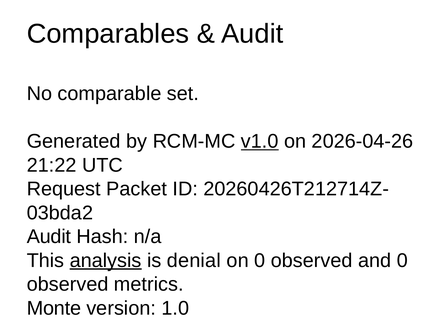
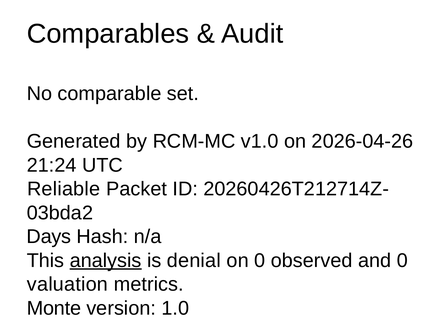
v1.0 underline: present -> none (260, 141)
21:22: 21:22 -> 21:24 (52, 165)
Request: Request -> Reliable (64, 189)
Audit: Audit -> Days (49, 237)
observed: observed -> valuation (68, 285)
